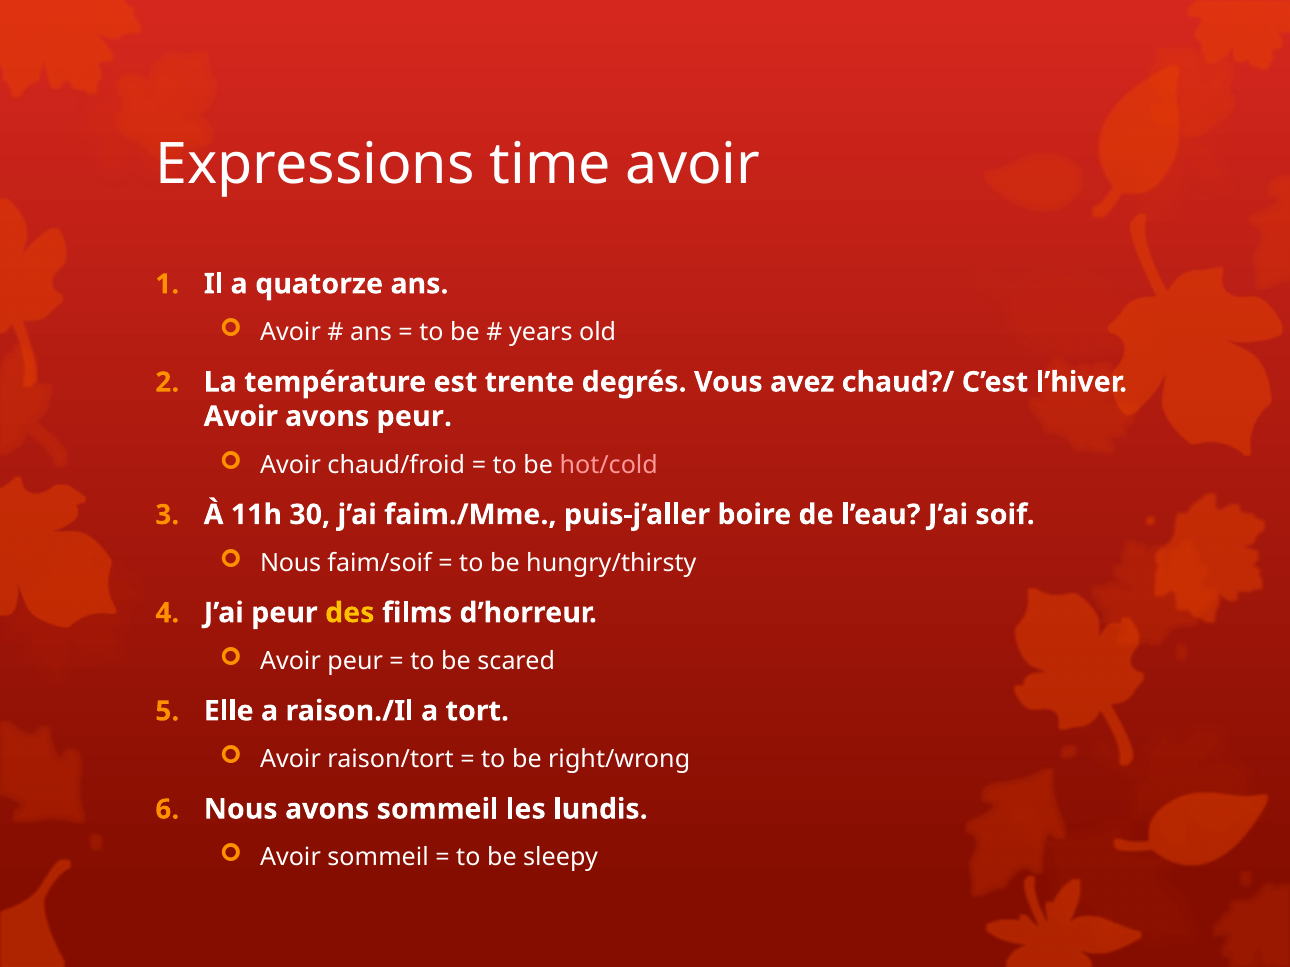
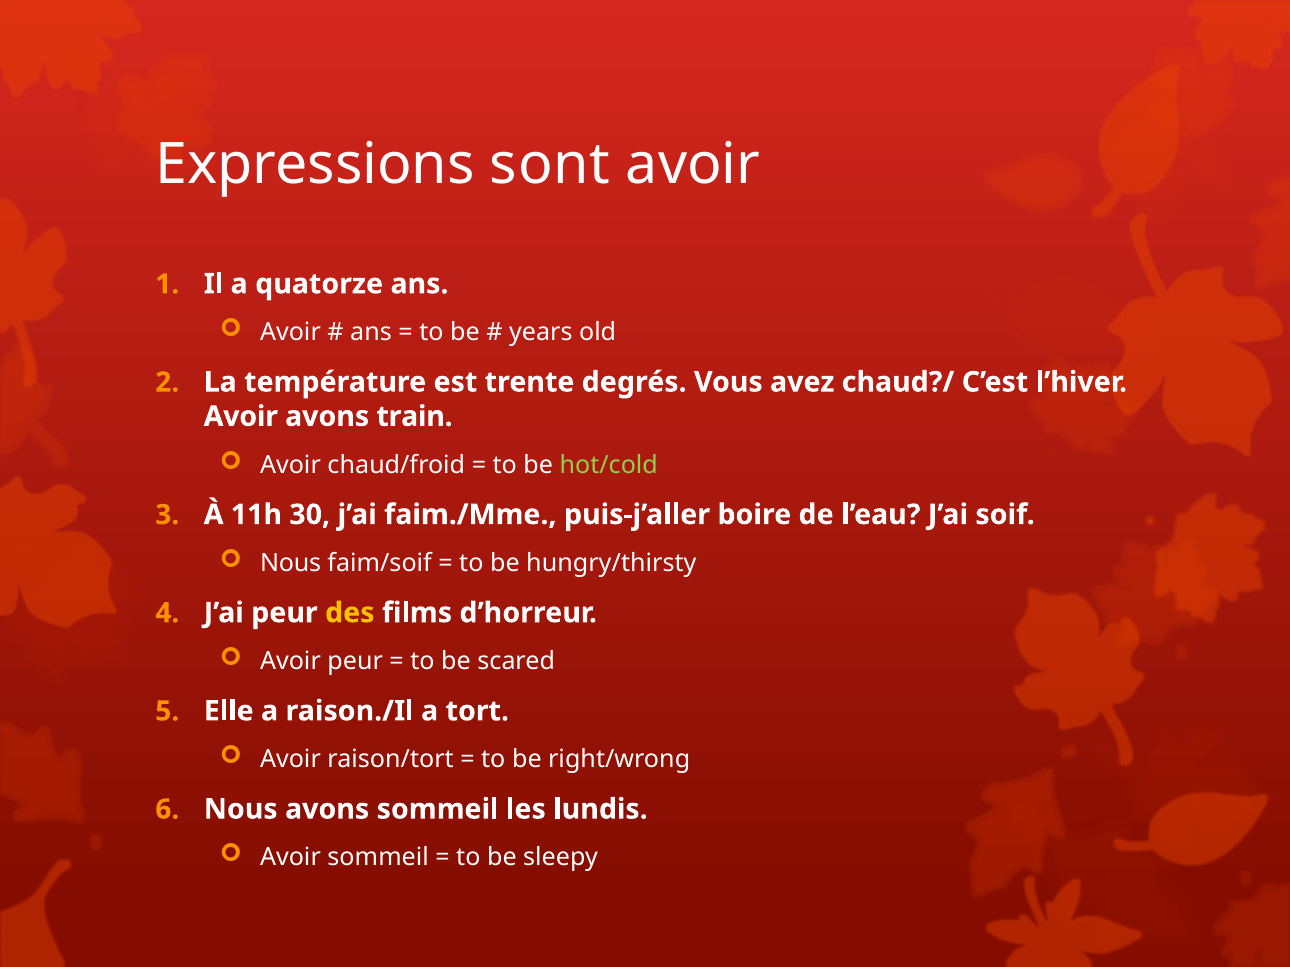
time: time -> sont (550, 165)
avons peur: peur -> train (415, 417)
hot/cold colour: pink -> light green (609, 465)
